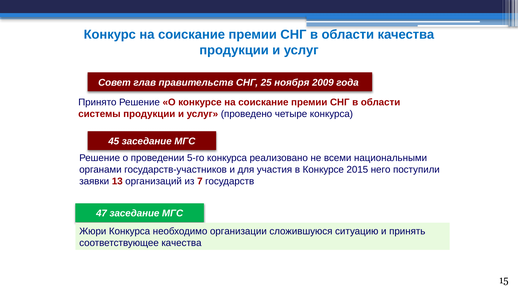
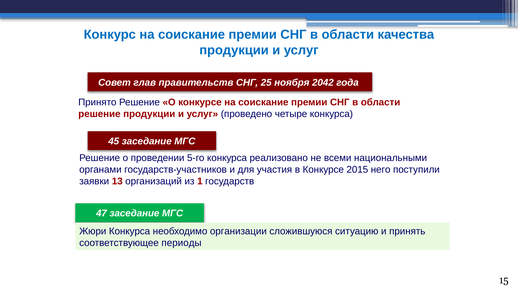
2009: 2009 -> 2042 (323, 82)
системы: системы -> решение (99, 114)
7: 7 -> 1 (200, 181)
соответствующее качества: качества -> периоды (181, 242)
